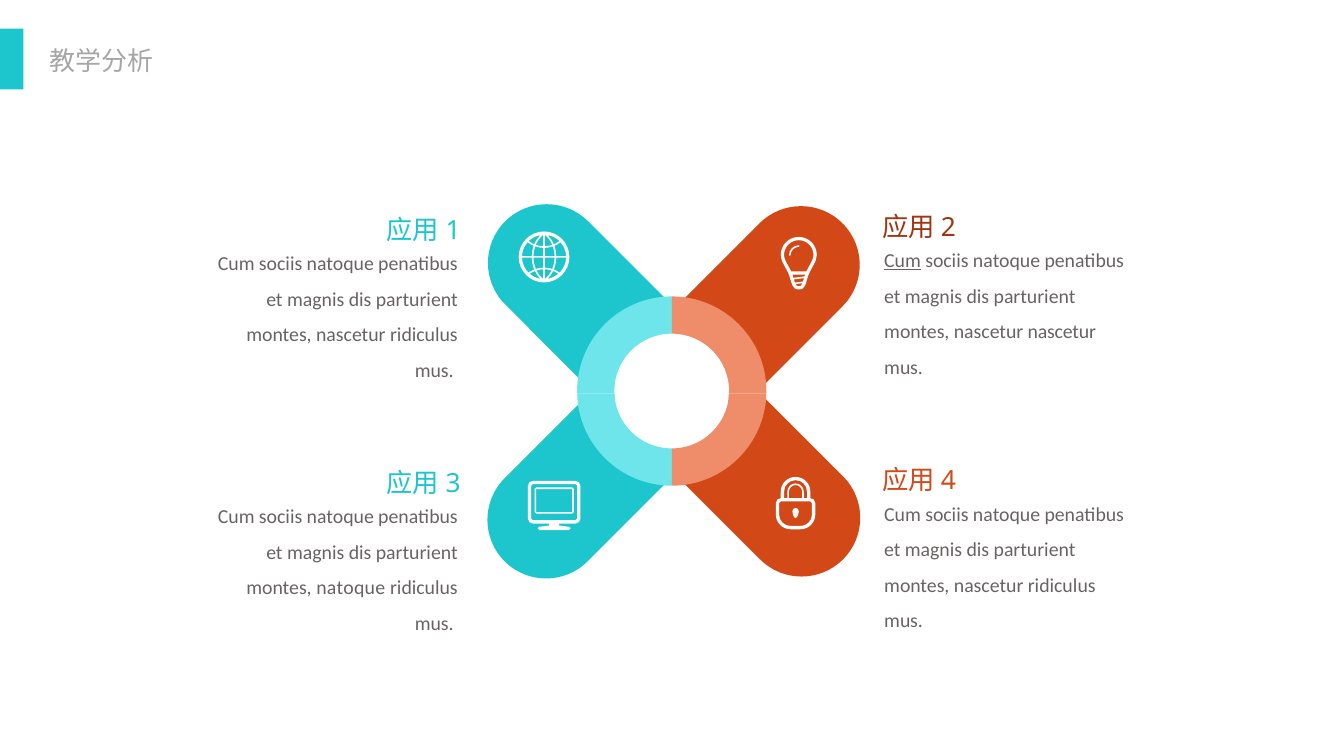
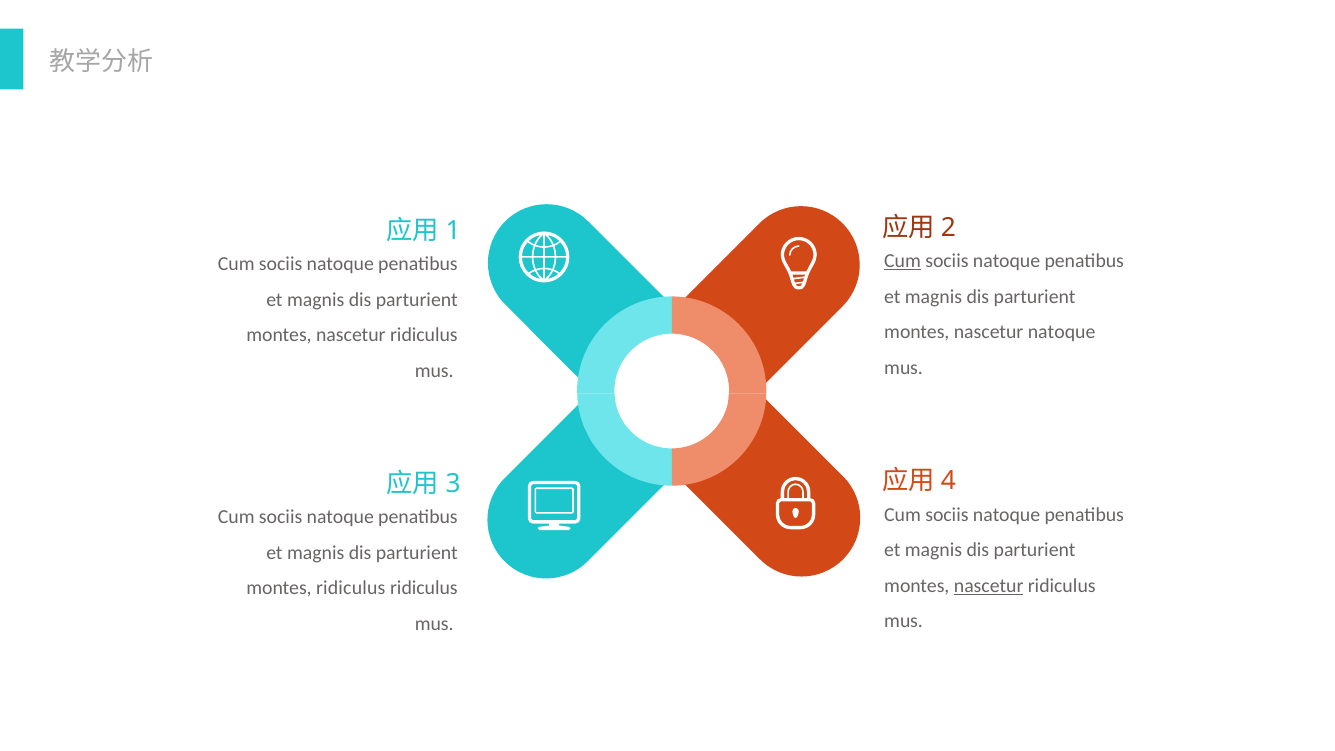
nascetur nascetur: nascetur -> natoque (1062, 332)
nascetur underline: none -> present (989, 586)
montes natoque: natoque -> ridiculus (351, 588)
